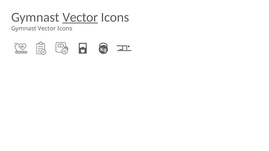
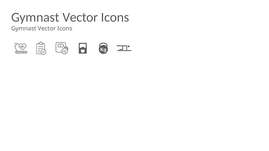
Vector underline: present -> none (80, 17)
